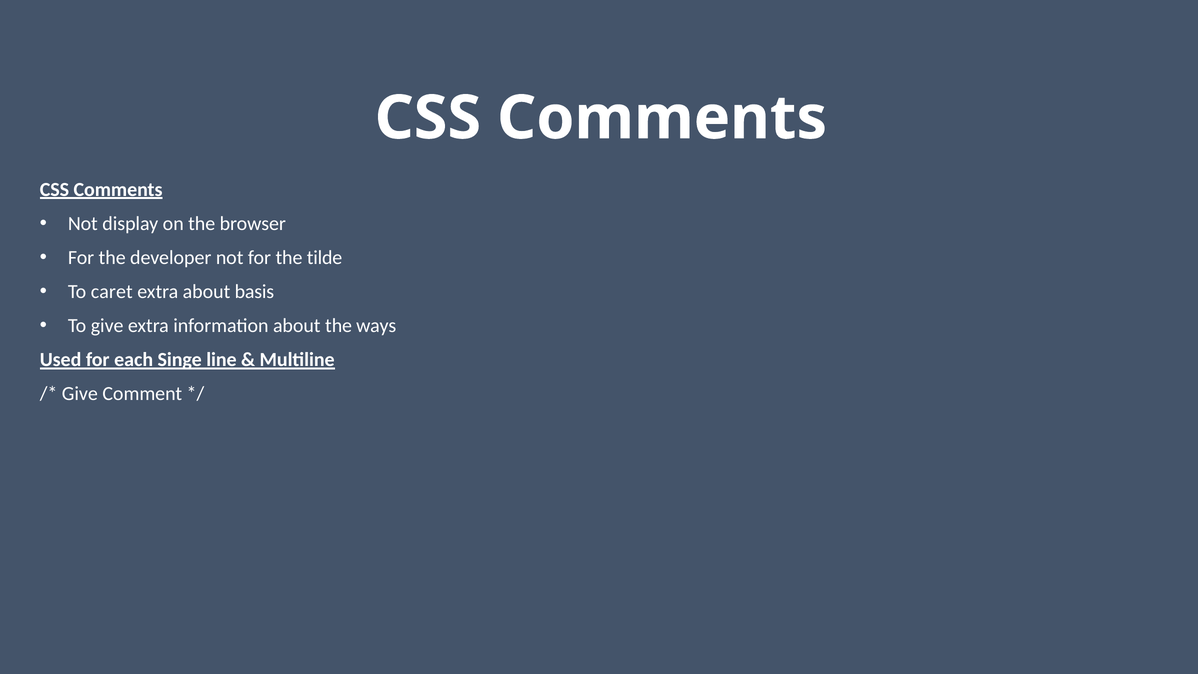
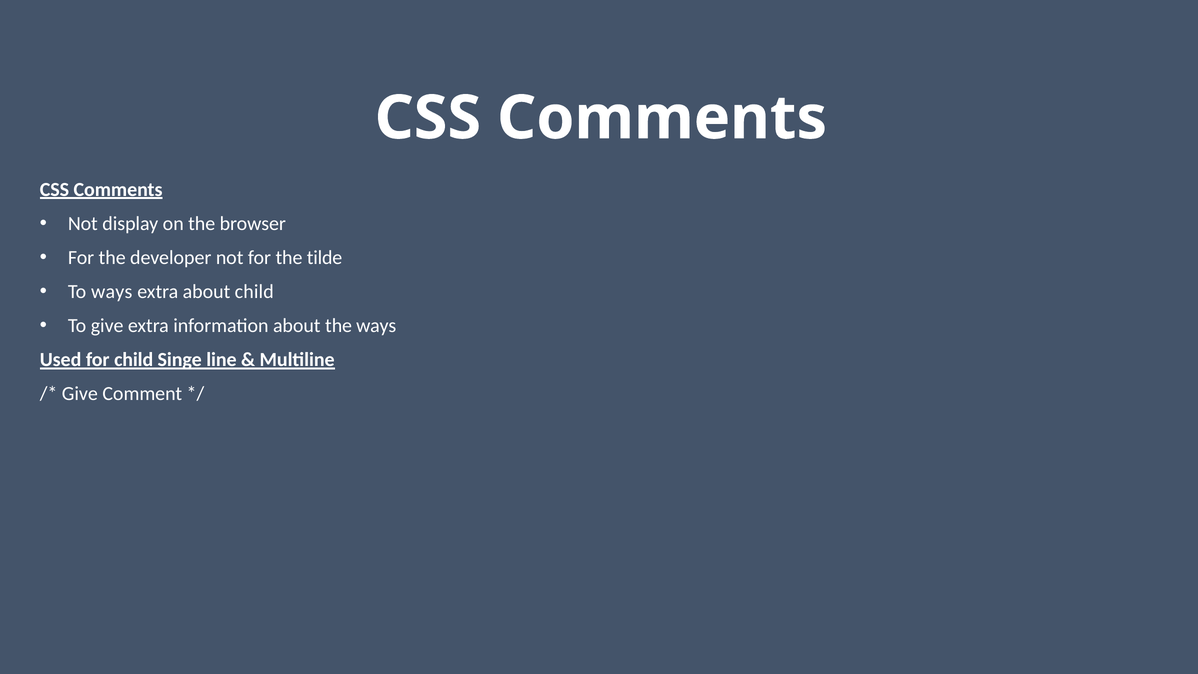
To caret: caret -> ways (112, 291)
about basis: basis -> child (254, 291)
for each: each -> child (134, 360)
